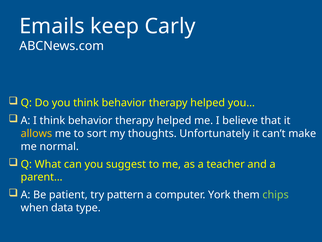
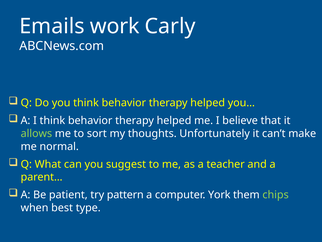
keep: keep -> work (115, 26)
allows colour: yellow -> light green (36, 133)
data: data -> best (62, 207)
